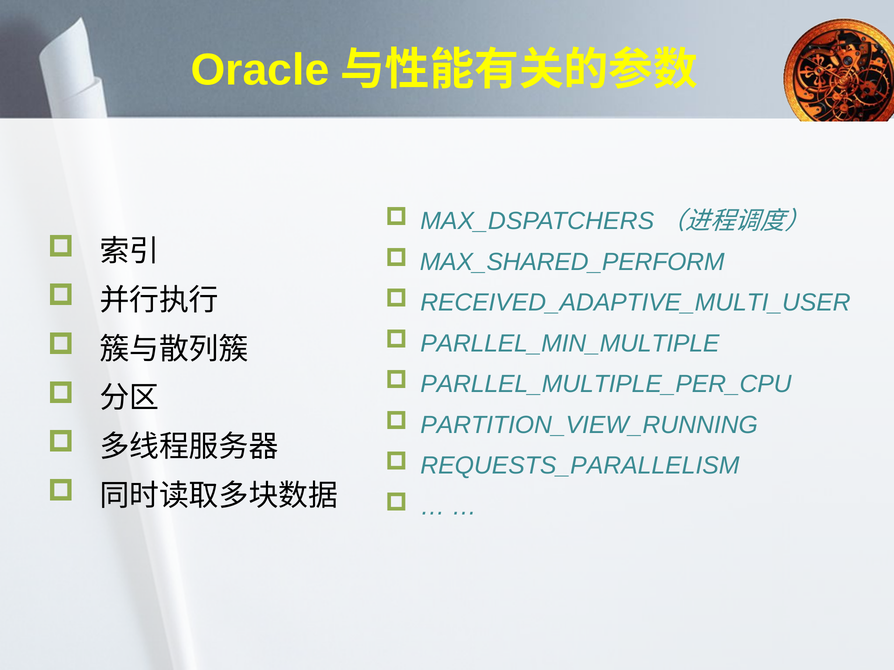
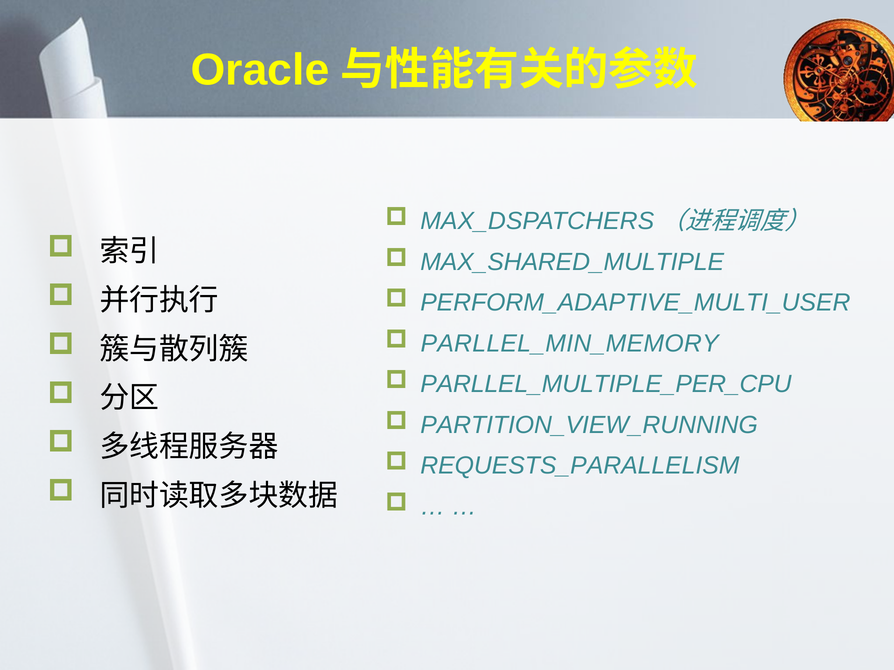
MAX_SHARED_PERFORM: MAX_SHARED_PERFORM -> MAX_SHARED_MULTIPLE (572, 262)
RECEIVED_ADAPTIVE_MULTI_USER: RECEIVED_ADAPTIVE_MULTI_USER -> PERFORM_ADAPTIVE_MULTI_USER (635, 303)
PARLLEL_MIN_MULTIPLE: PARLLEL_MIN_MULTIPLE -> PARLLEL_MIN_MEMORY (570, 344)
